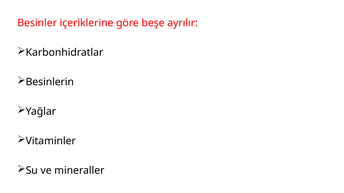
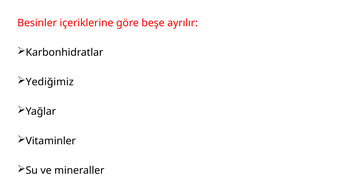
Besinlerin: Besinlerin -> Yediğimiz (50, 82)
